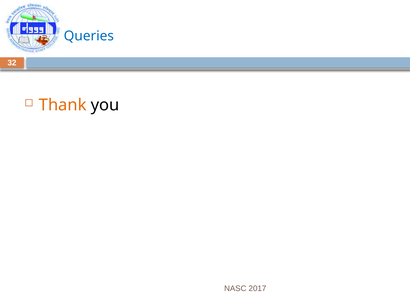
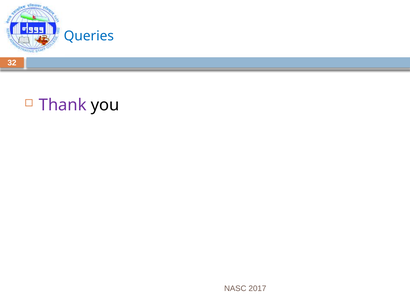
Thank colour: orange -> purple (63, 105)
